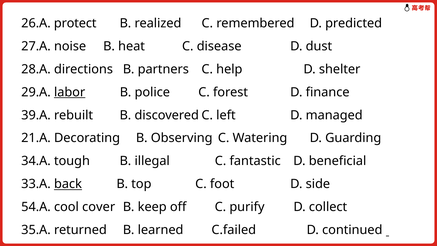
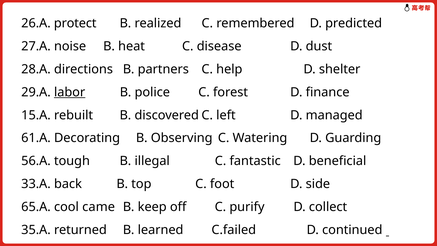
39.A: 39.A -> 15.A (36, 115)
21.A: 21.A -> 61.A (36, 138)
34.A: 34.A -> 56.A (36, 161)
back underline: present -> none (68, 184)
54.A: 54.A -> 65.A (36, 207)
cover: cover -> came (99, 207)
